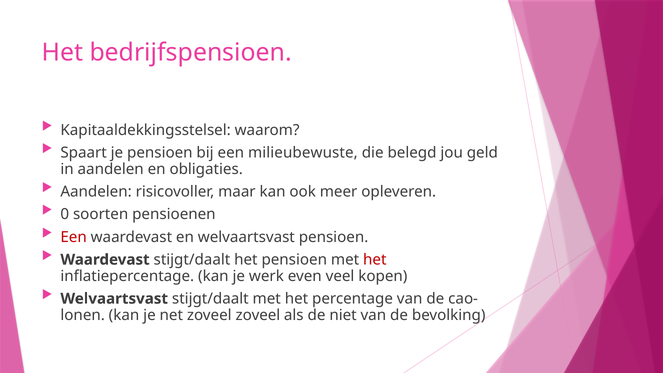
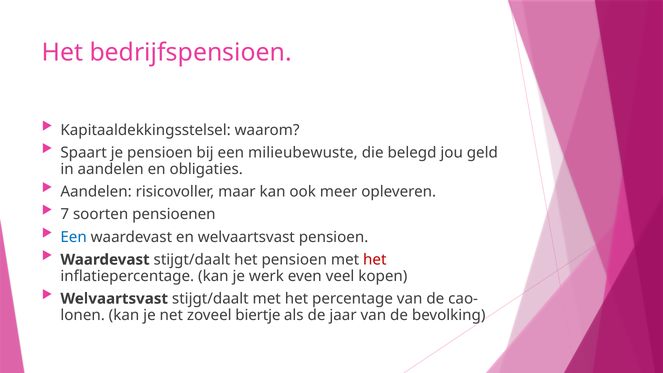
0: 0 -> 7 (65, 214)
Een colour: red -> blue (74, 237)
zoveel zoveel: zoveel -> biertje (258, 315)
niet: niet -> jaar (343, 315)
